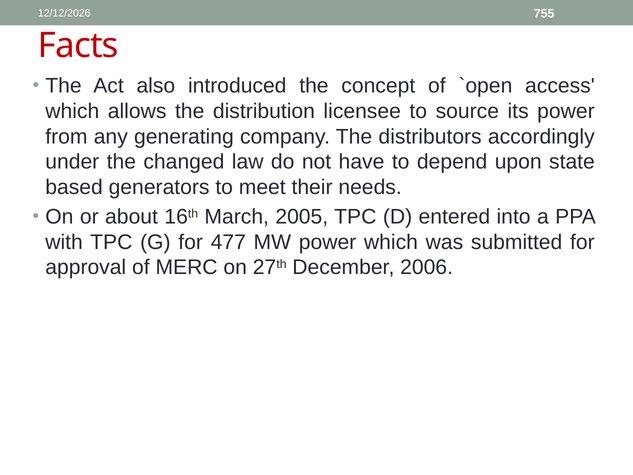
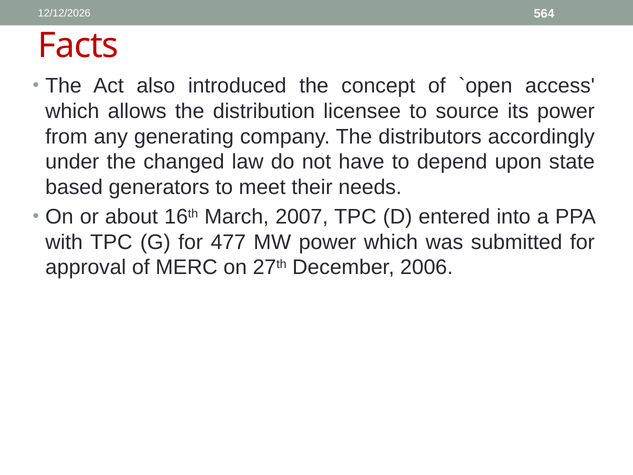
755: 755 -> 564 (544, 14)
2005: 2005 -> 2007 (302, 217)
